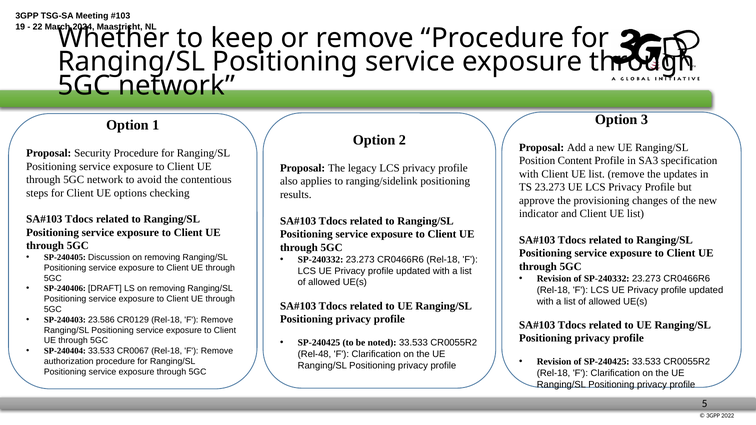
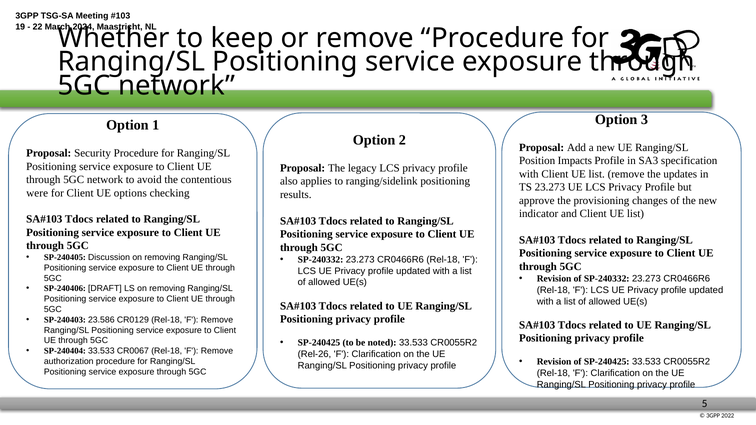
Content: Content -> Impacts (575, 161)
steps: steps -> were (37, 193)
Rel-48: Rel-48 -> Rel-26 (314, 354)
